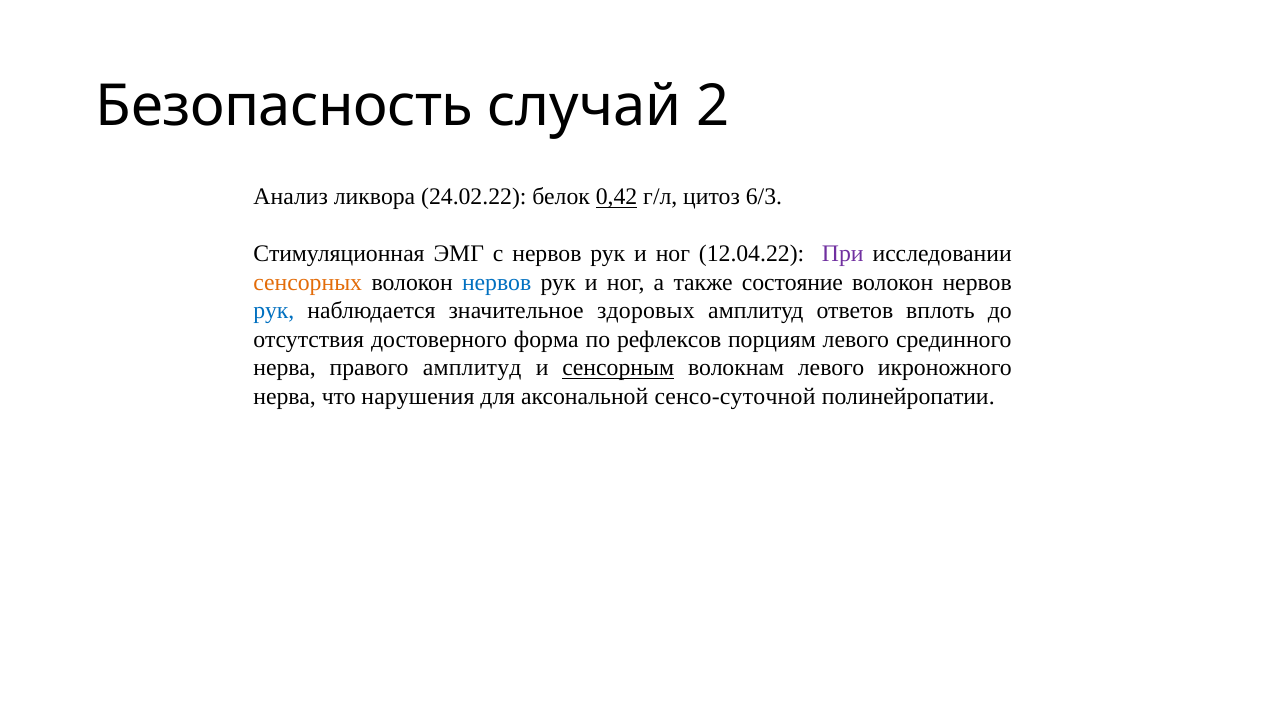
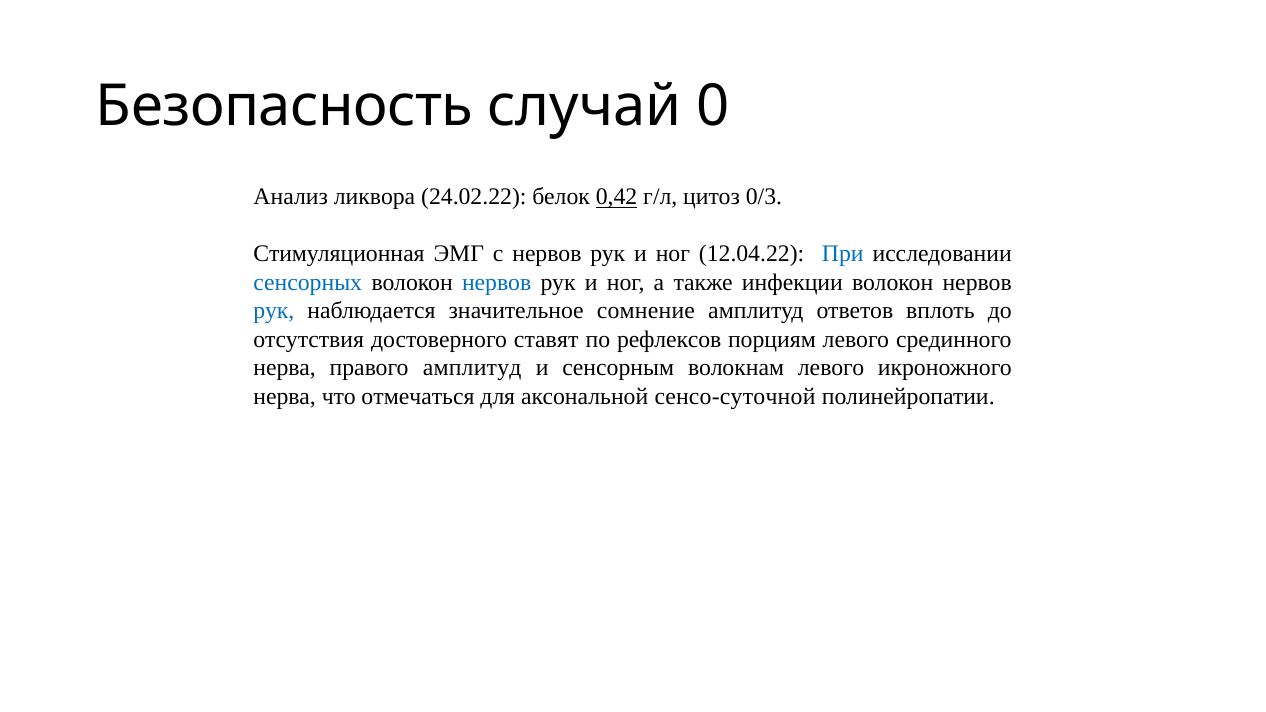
2: 2 -> 0 (713, 106)
6/3: 6/3 -> 0/3 (764, 197)
При colour: purple -> blue (843, 254)
сенсорных colour: orange -> blue (308, 283)
состояние: состояние -> инфекции (792, 283)
здоровых: здоровых -> сомнение (646, 311)
форма: форма -> ставят (546, 340)
сенсорным underline: present -> none (618, 368)
нарушения: нарушения -> отмечаться (418, 397)
